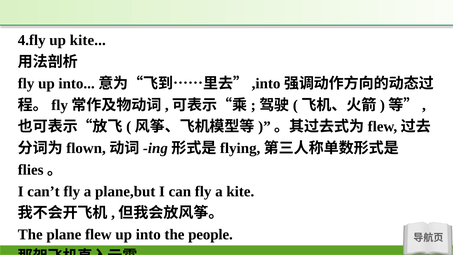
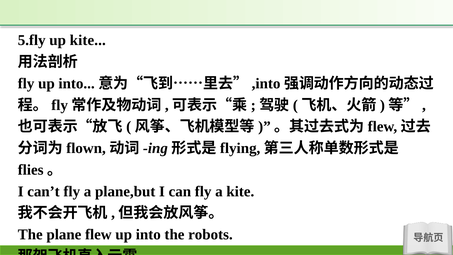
4.fly: 4.fly -> 5.fly (32, 40)
people: people -> robots (210, 234)
